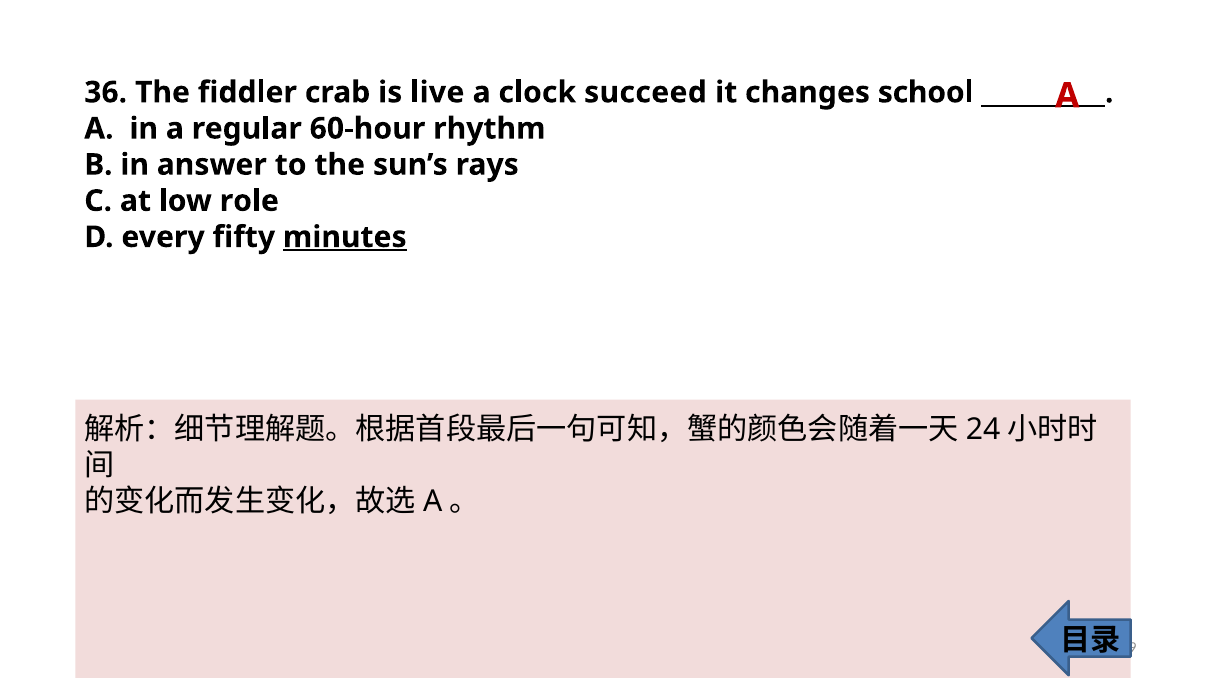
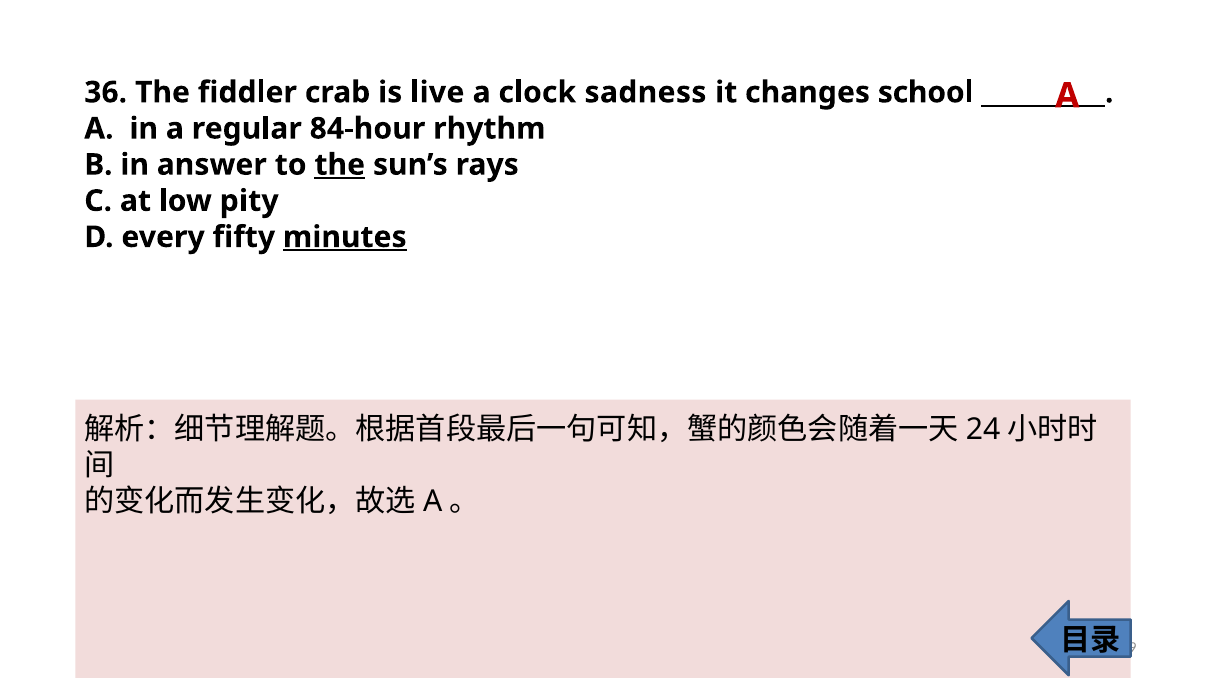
succeed: succeed -> sadness (645, 92)
60-hour: 60-hour -> 84-hour (367, 129)
the underline: none -> present (340, 165)
role: role -> pity (249, 201)
